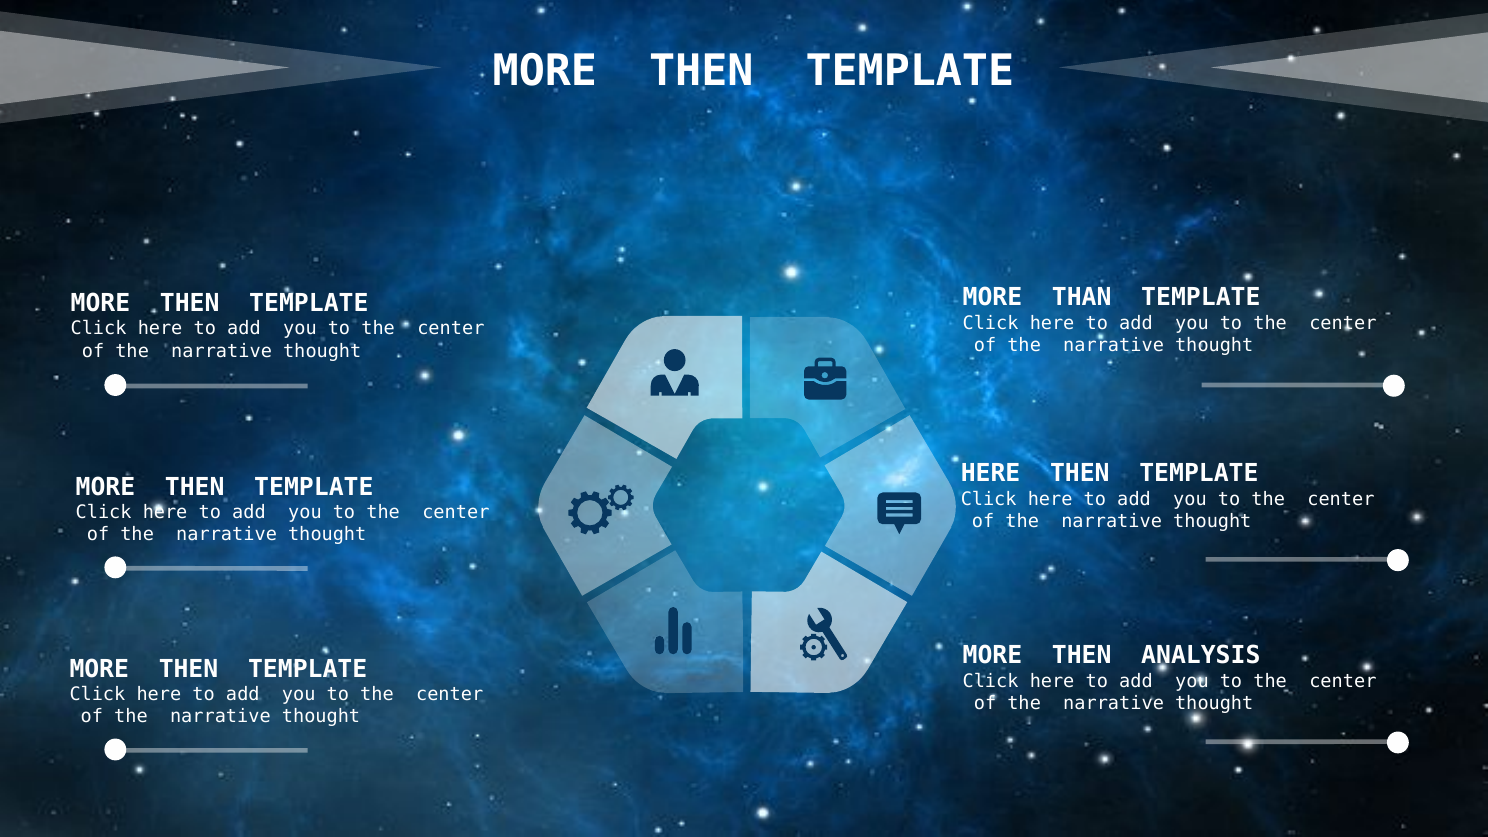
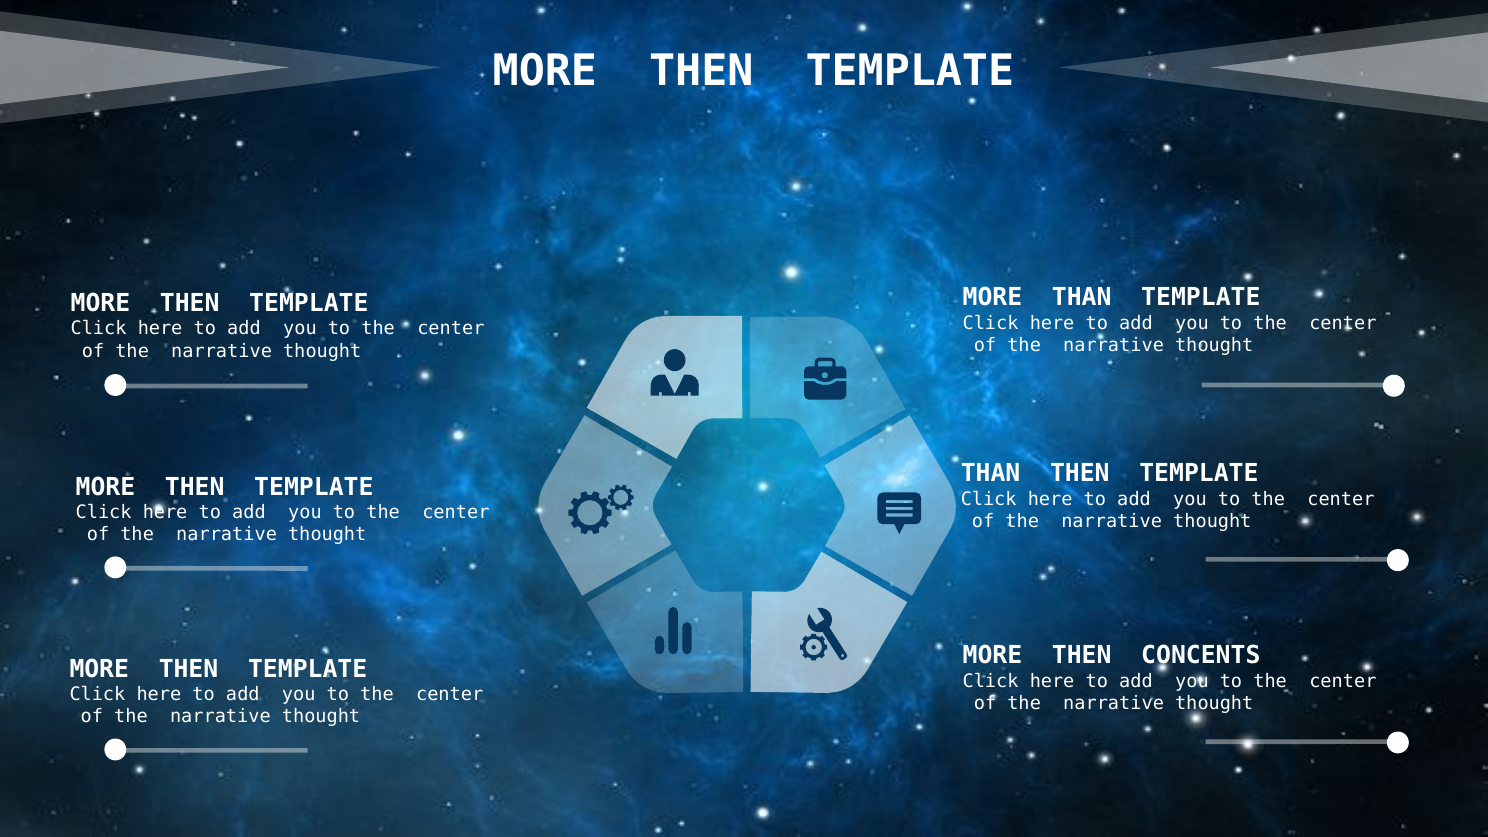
HERE: HERE -> THAN (991, 474)
ANALYSIS: ANALYSIS -> CONCENTS (1201, 656)
